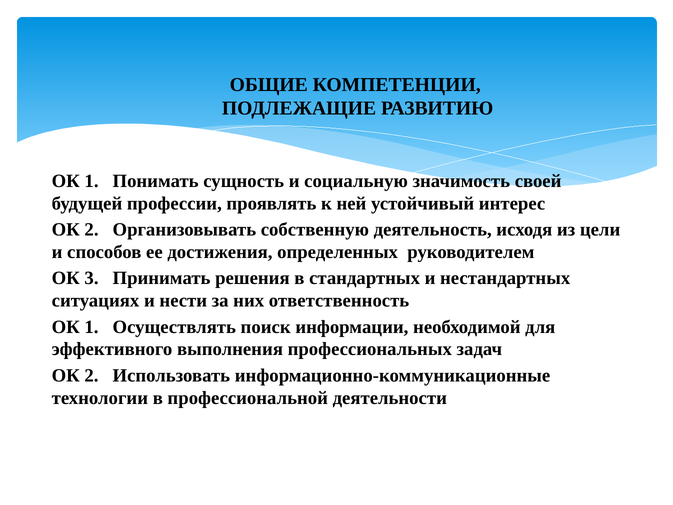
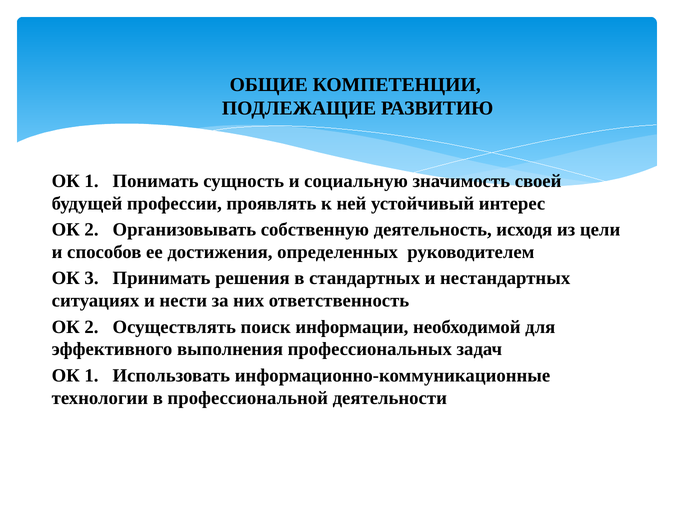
1: 1 -> 2 (92, 327)
2: 2 -> 1 (92, 375)
